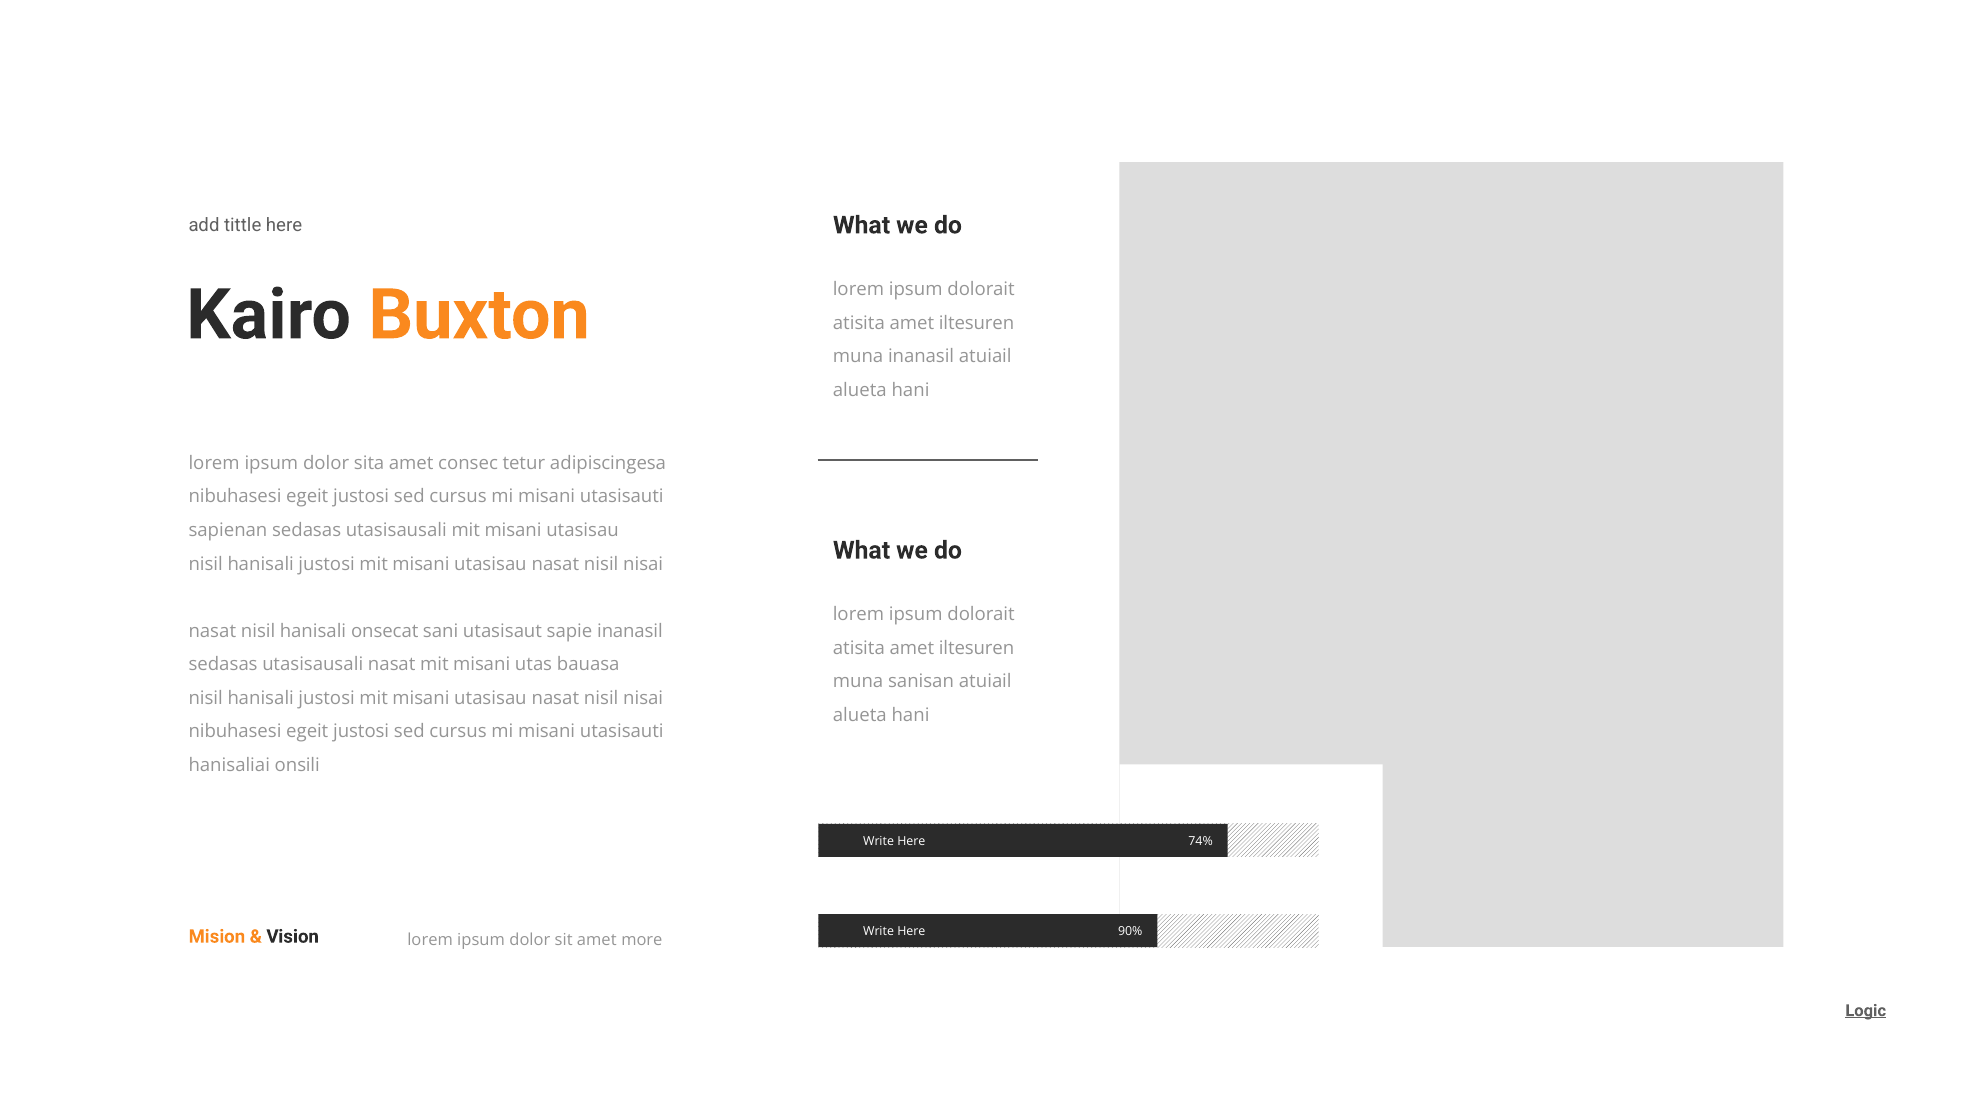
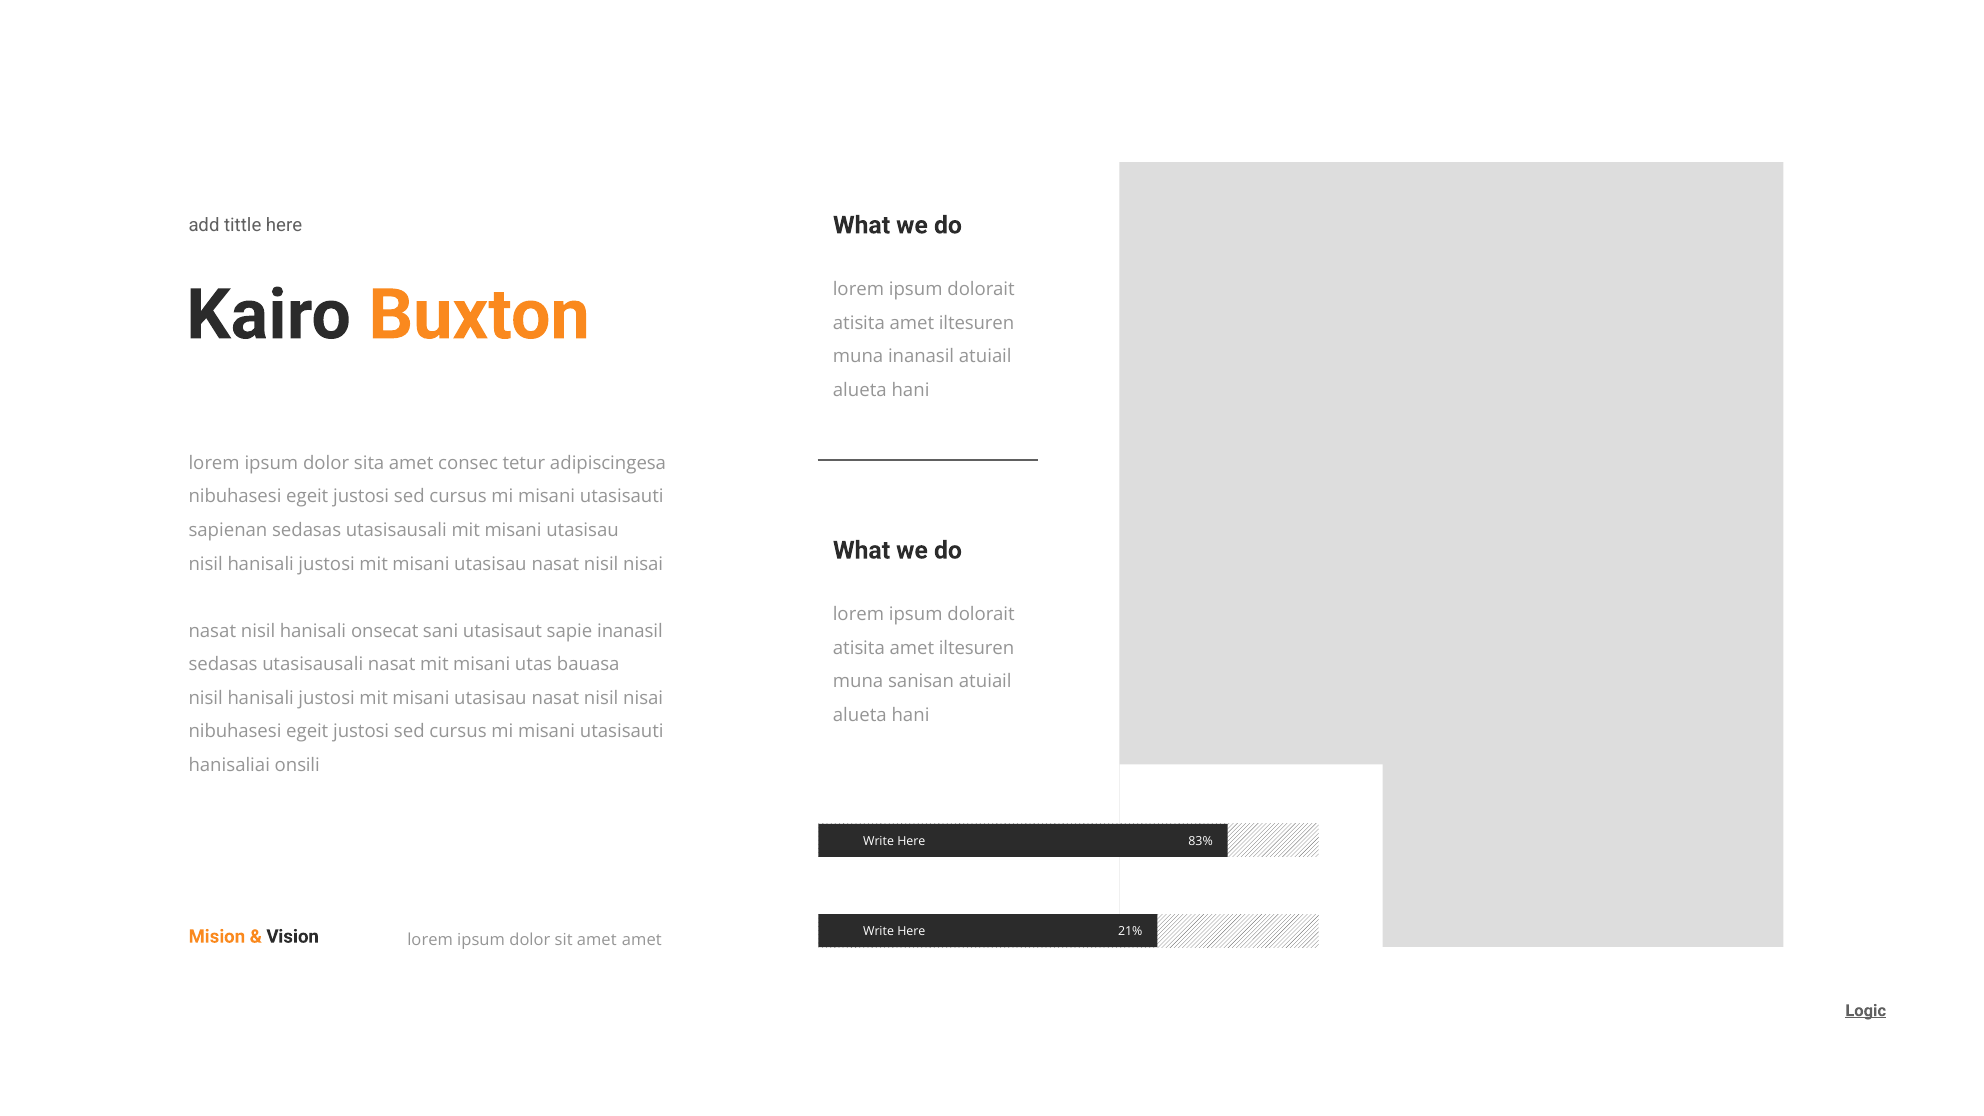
74%: 74% -> 83% (1201, 841)
90%: 90% -> 21% (1130, 932)
amet more: more -> amet (642, 940)
